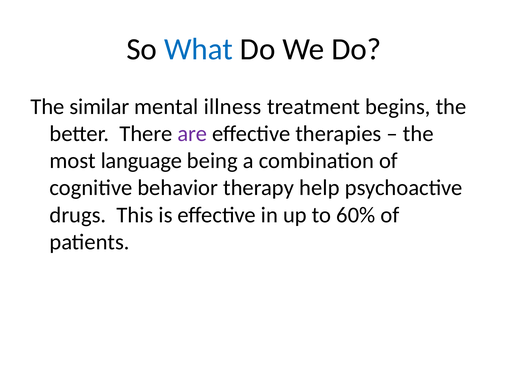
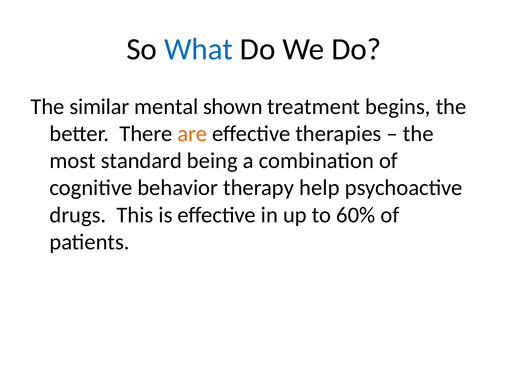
illness: illness -> shown (233, 107)
are colour: purple -> orange (192, 134)
language: language -> standard (141, 161)
